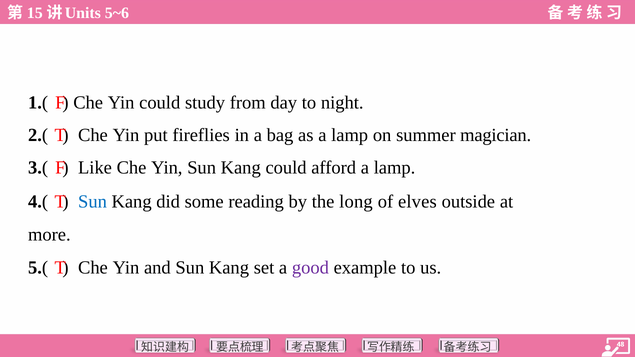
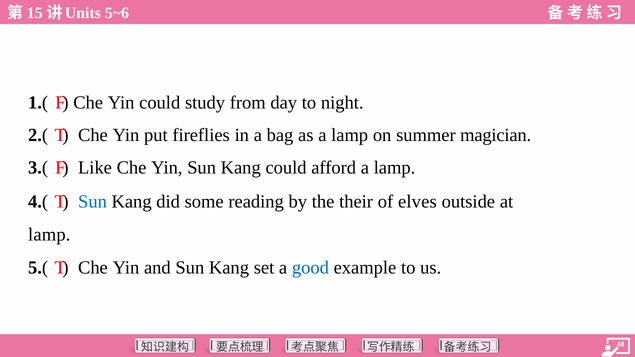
long: long -> their (356, 202)
more: more -> lamp (49, 235)
good colour: purple -> blue (310, 268)
